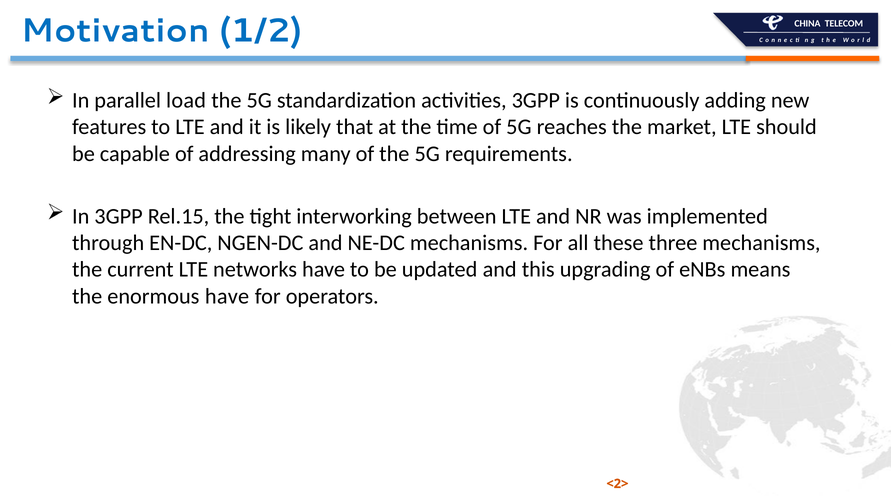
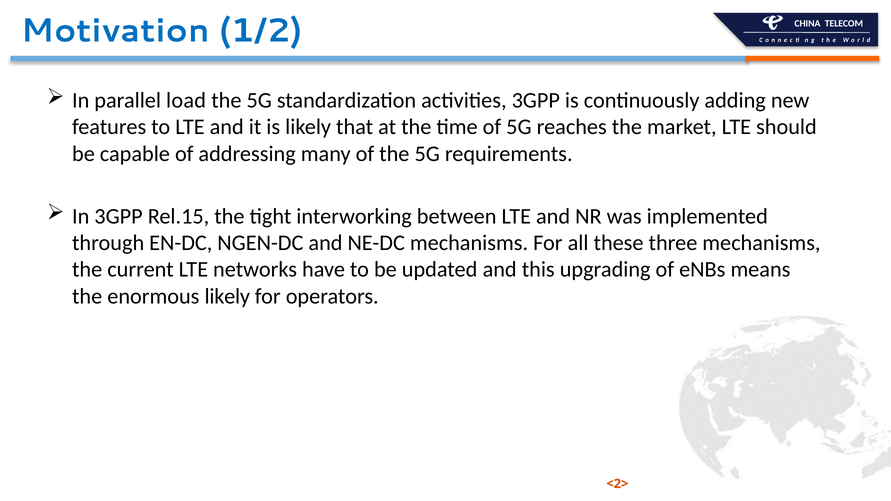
enormous have: have -> likely (227, 296)
